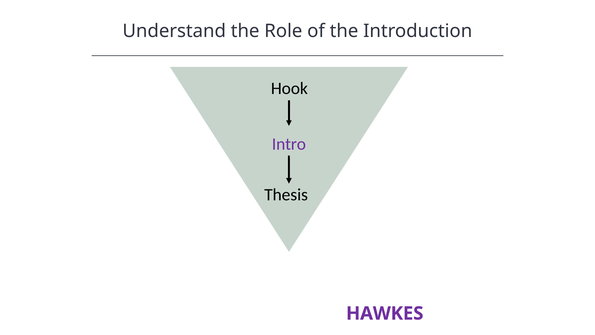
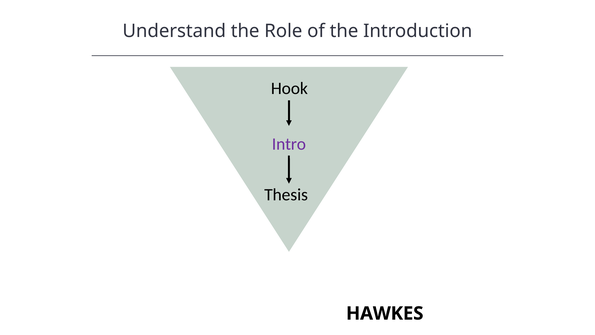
HAWKES colour: purple -> black (385, 313)
